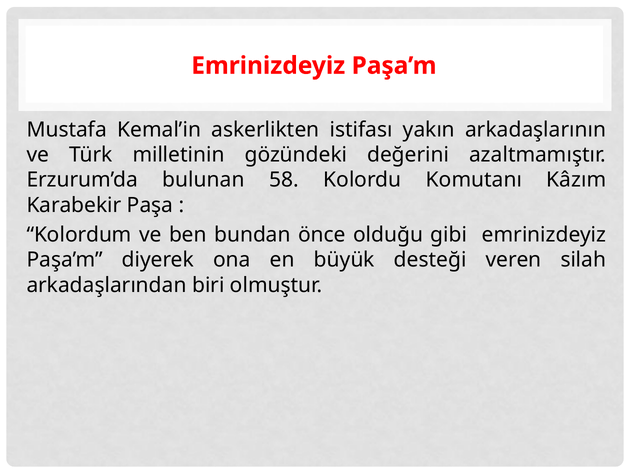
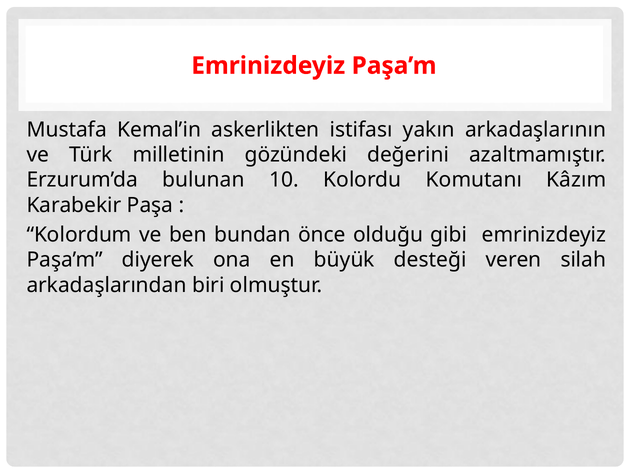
58: 58 -> 10 (284, 180)
